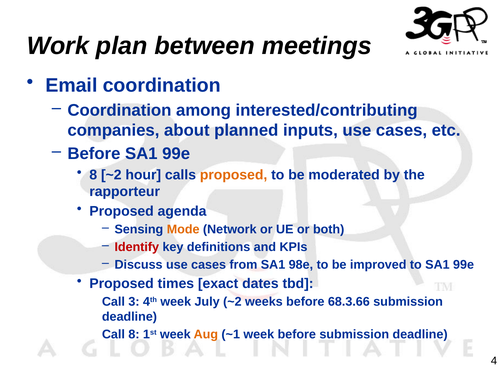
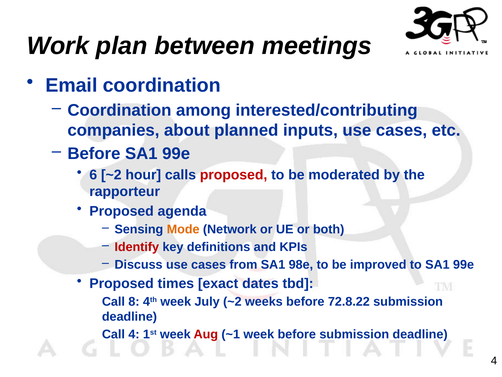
8: 8 -> 6 (93, 175)
proposed colour: orange -> red (234, 175)
3: 3 -> 8 (134, 301)
68.3.66: 68.3.66 -> 72.8.22 (349, 301)
Call 8: 8 -> 4 (134, 334)
Aug colour: orange -> red (206, 334)
